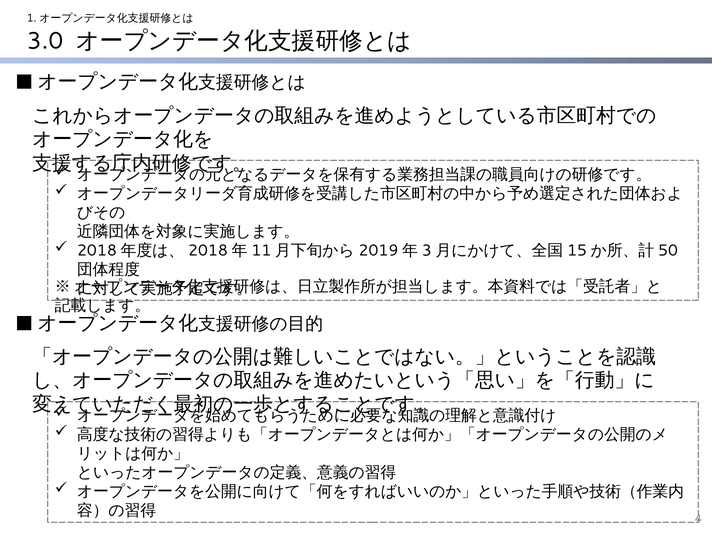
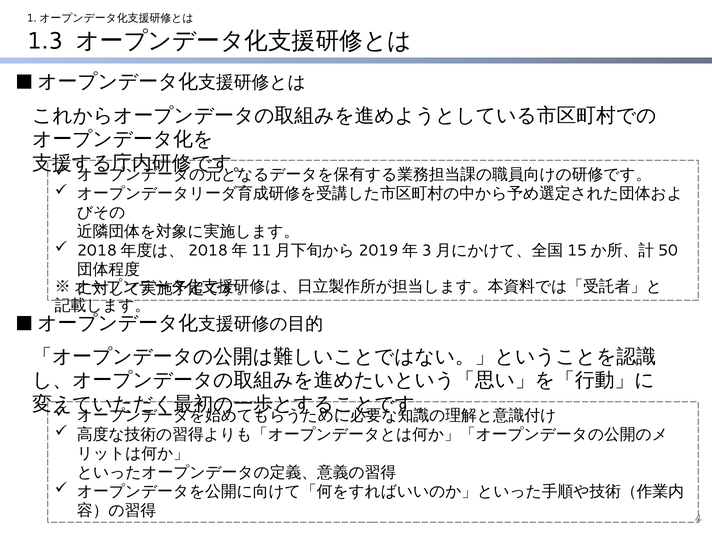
3.0: 3.0 -> 1.3 (45, 41)
